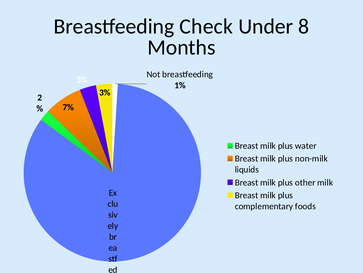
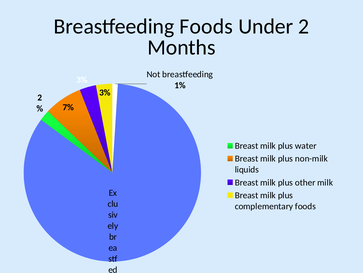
Breastfeeding Check: Check -> Foods (206, 26)
Under 8: 8 -> 2 (304, 26)
